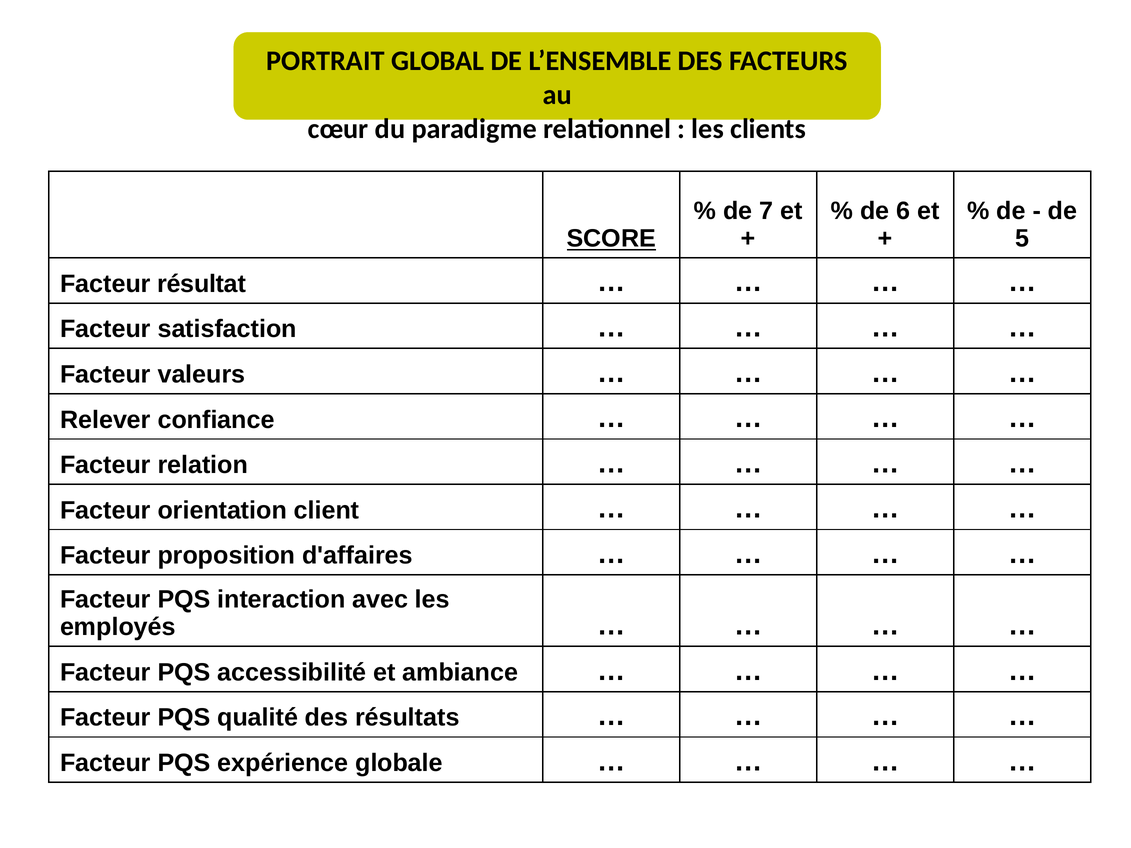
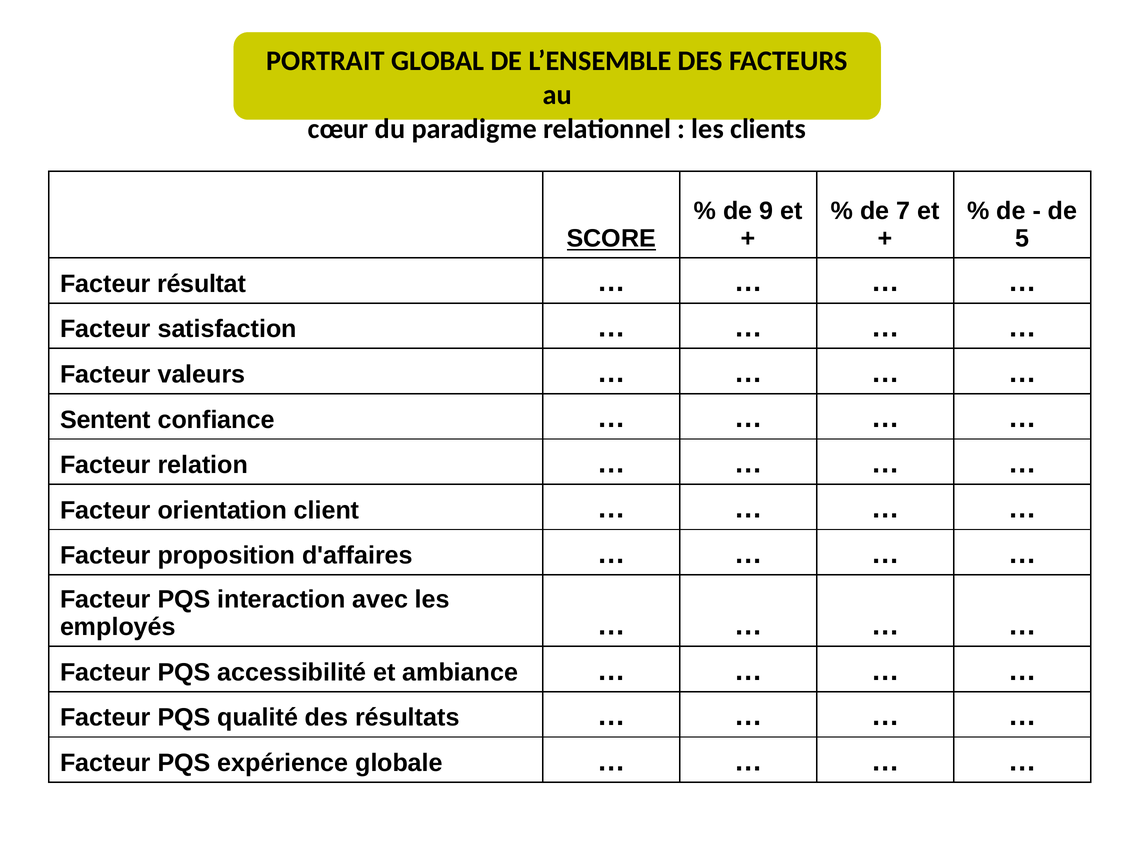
7: 7 -> 9 (766, 211)
6: 6 -> 7 (903, 211)
Relever: Relever -> Sentent (106, 420)
